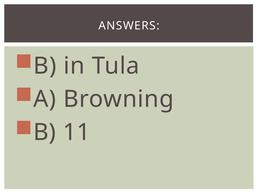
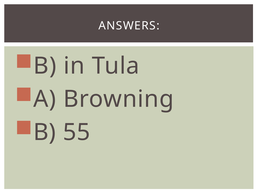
11: 11 -> 55 (77, 132)
